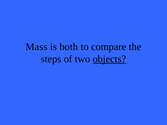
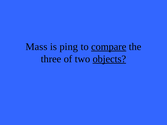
both: both -> ping (69, 47)
compare underline: none -> present (109, 47)
steps: steps -> three (51, 59)
